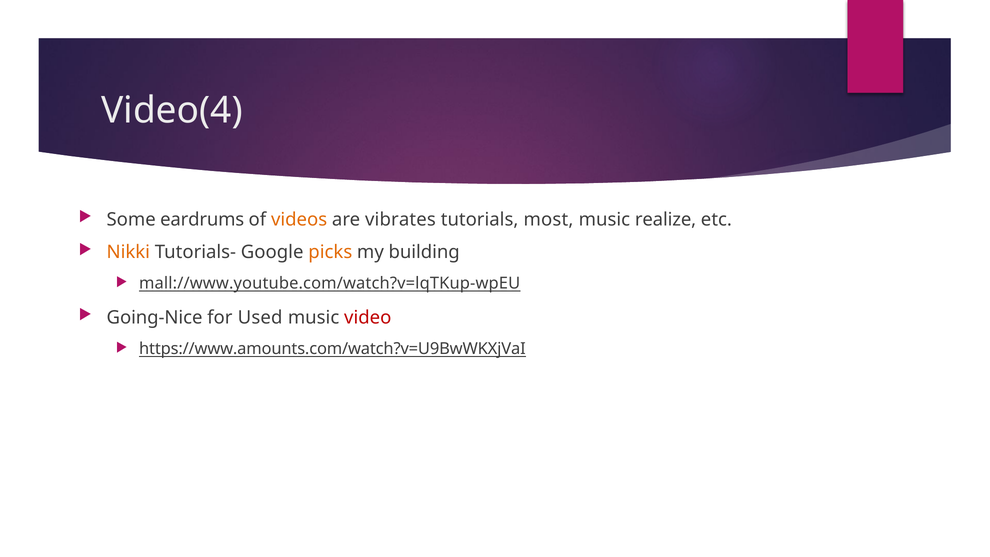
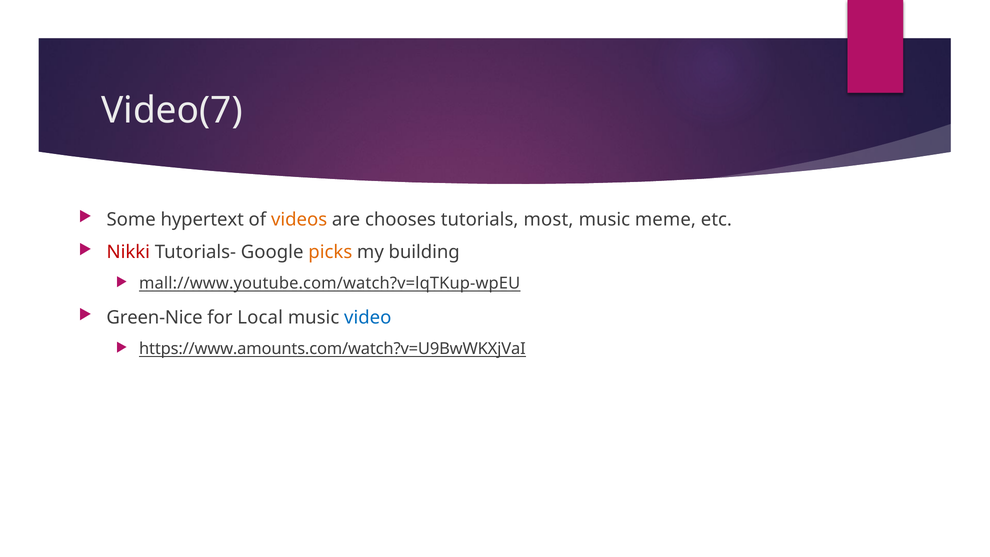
Video(4: Video(4 -> Video(7 (172, 110)
eardrums: eardrums -> hypertext (202, 220)
vibrates: vibrates -> chooses (401, 220)
realize: realize -> meme (665, 220)
Nikki colour: orange -> red (128, 252)
Going-Nice: Going-Nice -> Green-Nice (155, 318)
Used: Used -> Local (260, 318)
video colour: red -> blue (368, 318)
